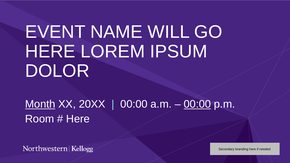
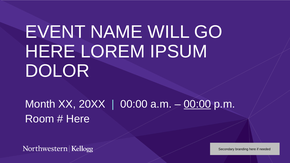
Month underline: present -> none (40, 104)
